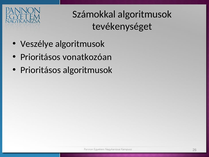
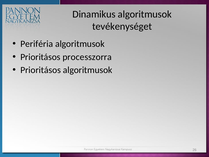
Számokkal: Számokkal -> Dinamikus (94, 14)
Veszélye: Veszélye -> Periféria (37, 44)
vonatkozóan: vonatkozóan -> processzorra (87, 57)
